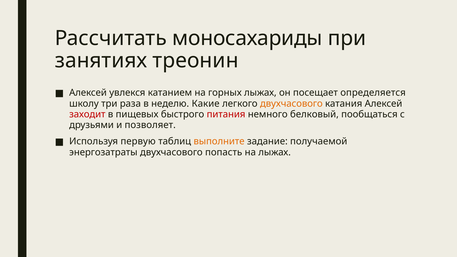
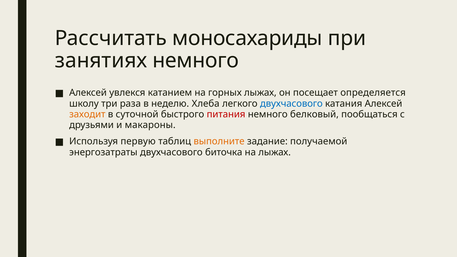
занятиях треонин: треонин -> немного (196, 61)
Какие: Какие -> Хлеба (206, 104)
двухчасового colour: orange -> blue (291, 104)
заходит colour: red -> orange (87, 114)
пищевых: пищевых -> суточной (137, 114)
позволяет: позволяет -> макароны (150, 125)
попасть: попасть -> биточка (224, 152)
